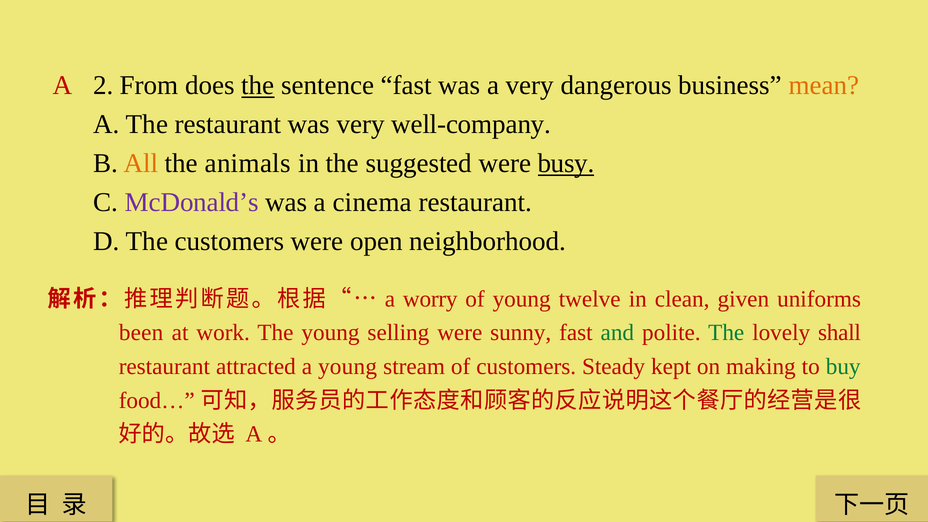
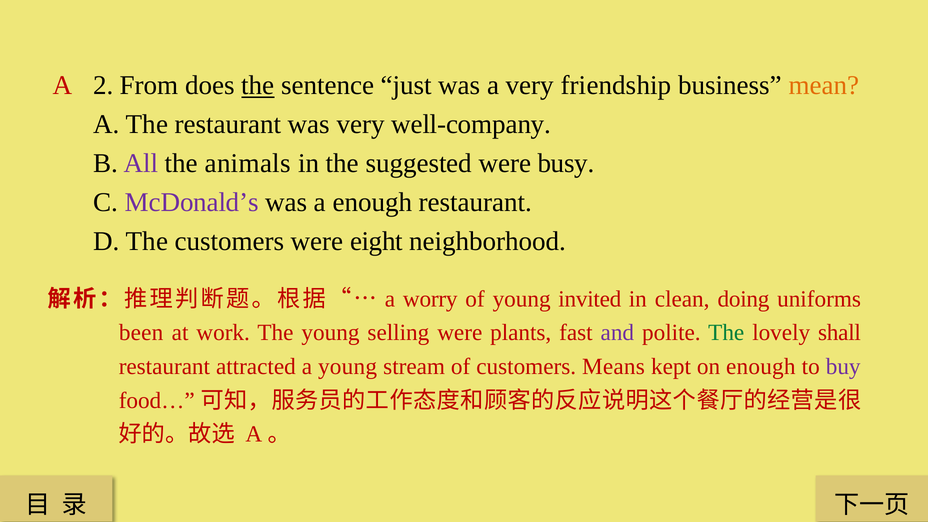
sentence fast: fast -> just (406, 85)
dangerous: dangerous -> friendship (616, 85)
All colour: orange -> purple (141, 163)
busy underline: present -> none (566, 163)
a cinema: cinema -> enough (372, 202)
open: open -> eight (377, 241)
twelve: twelve -> invited (590, 299)
given: given -> doing (743, 299)
sunny: sunny -> plants (521, 333)
and colour: green -> purple (617, 333)
Steady: Steady -> Means (613, 367)
on making: making -> enough (761, 367)
buy colour: green -> purple (843, 367)
